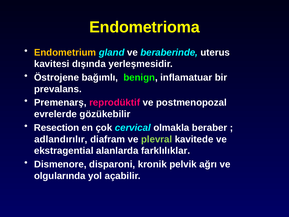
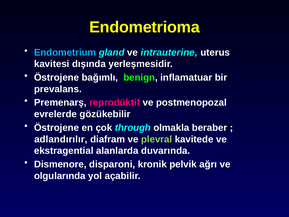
Endometrium colour: yellow -> light blue (65, 52)
beraberinde: beraberinde -> intrauterine (169, 52)
Resection: Resection -> Östrojene (57, 128)
cervical: cervical -> through (133, 128)
farklılıklar: farklılıklar -> duvarında (166, 151)
